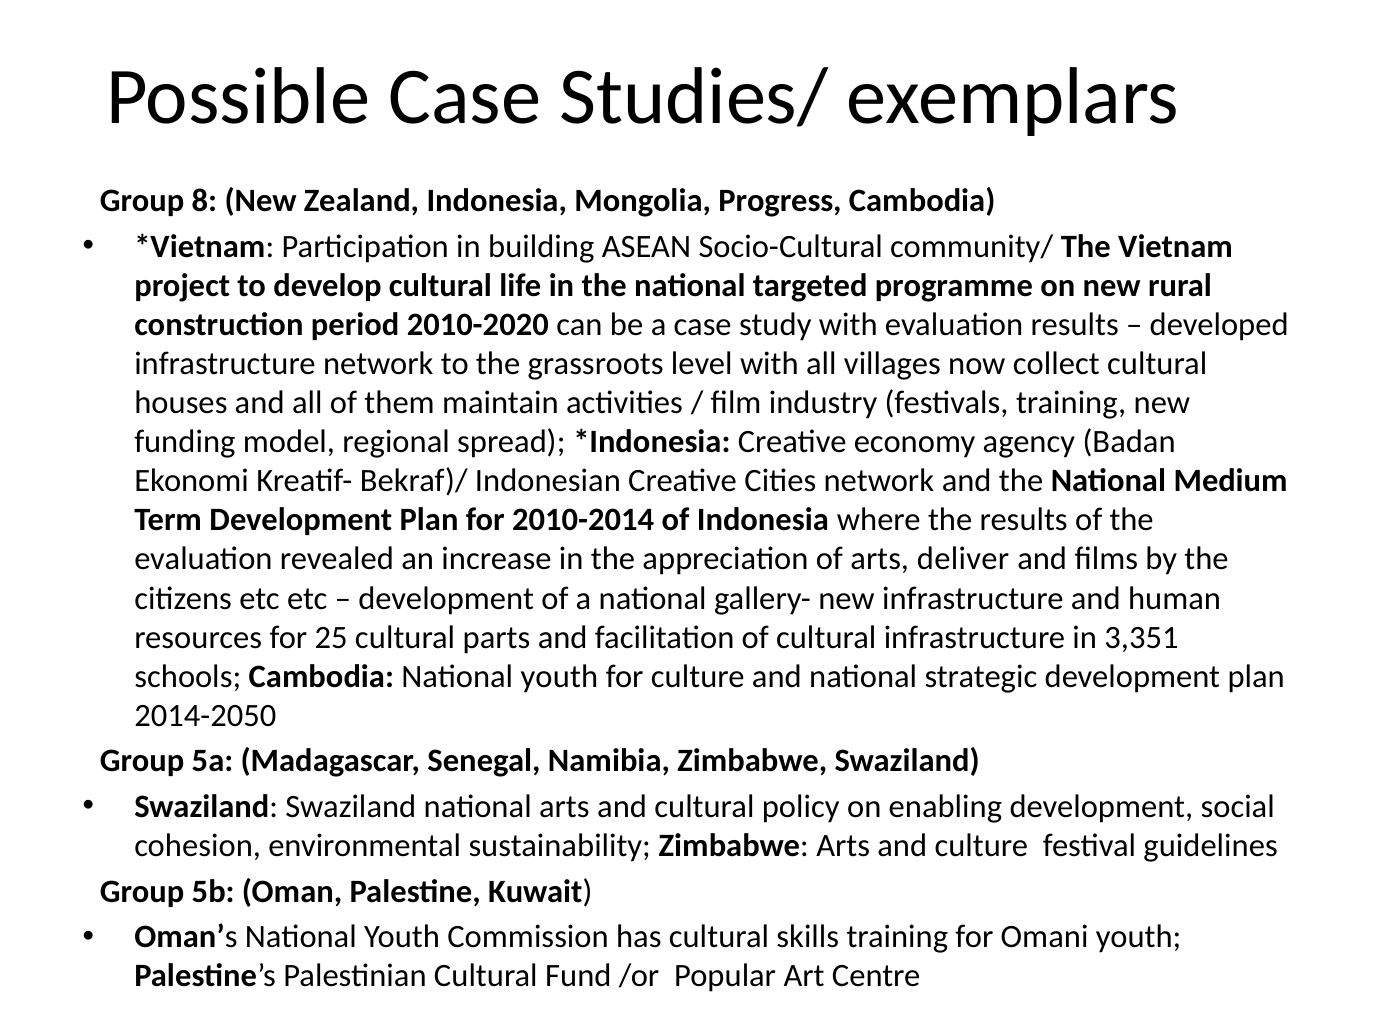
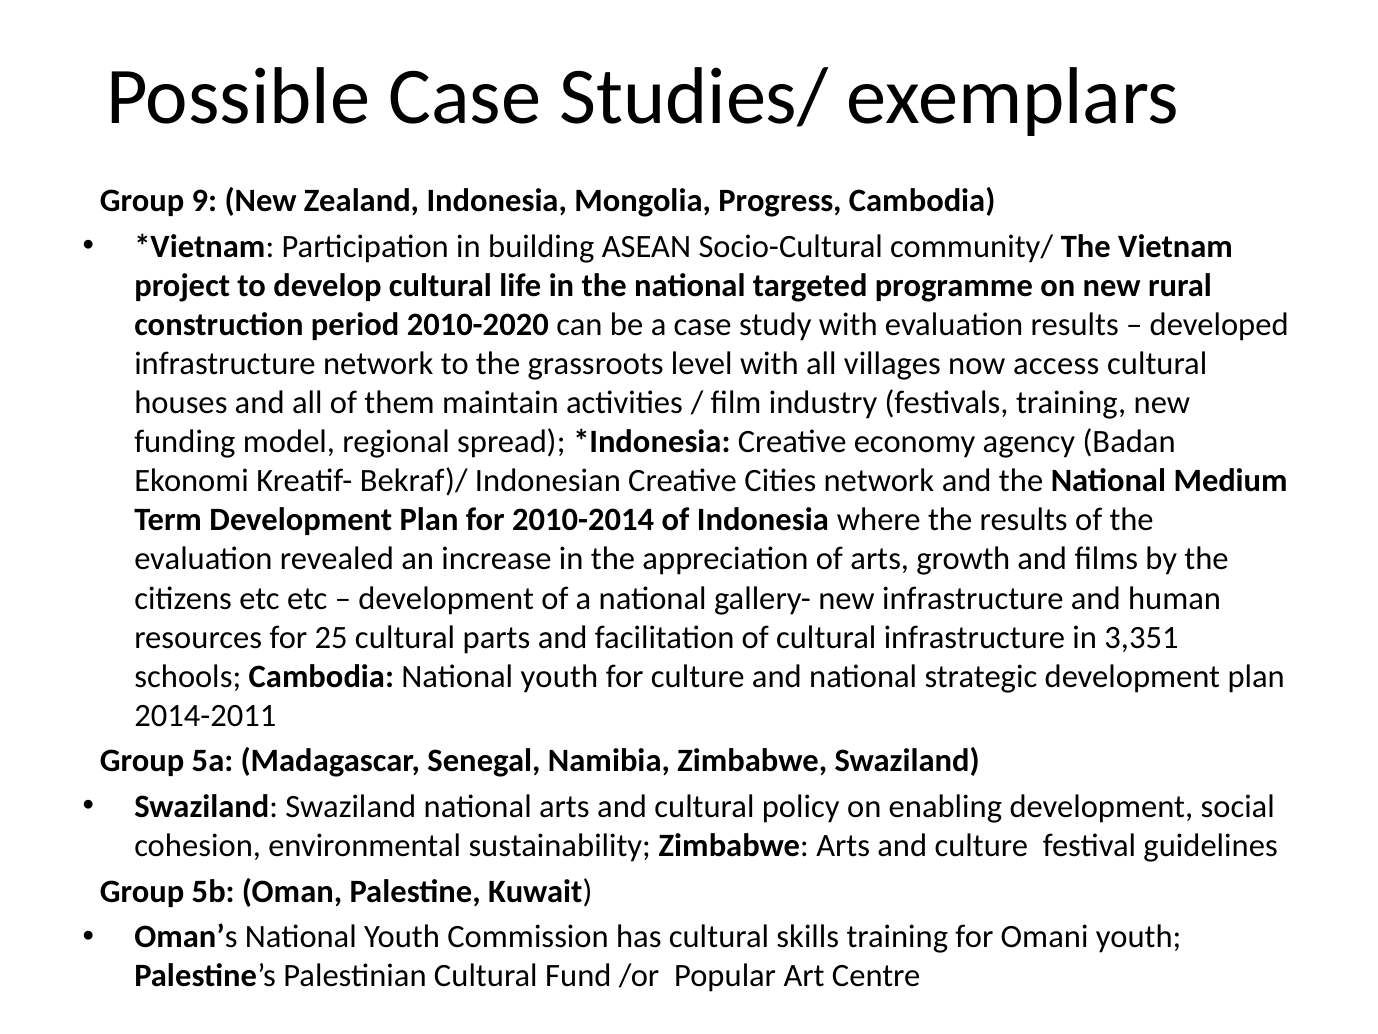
8: 8 -> 9 (204, 201)
collect: collect -> access (1056, 364)
deliver: deliver -> growth (963, 559)
2014-2050: 2014-2050 -> 2014-2011 (205, 715)
